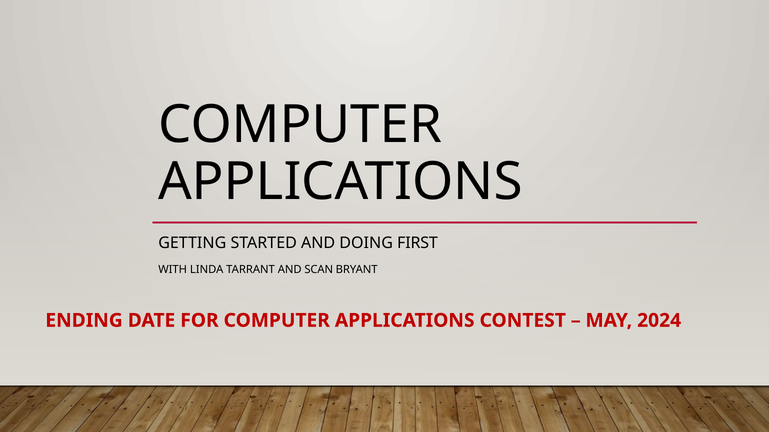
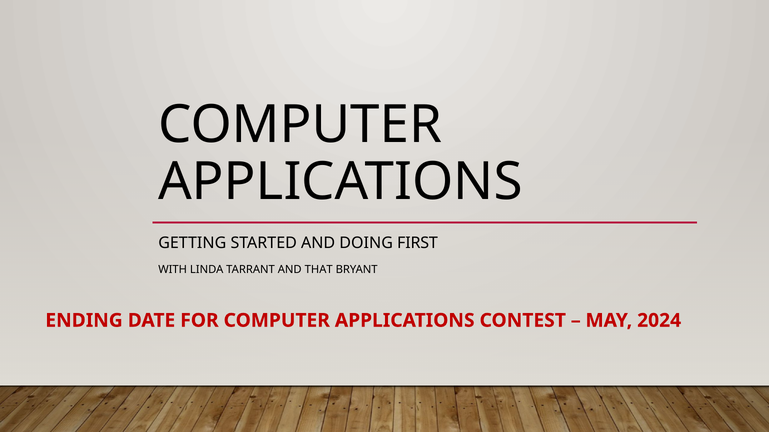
SCAN: SCAN -> THAT (319, 270)
